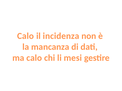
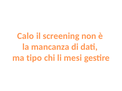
incidenza: incidenza -> screening (61, 36)
ma calo: calo -> tipo (34, 58)
